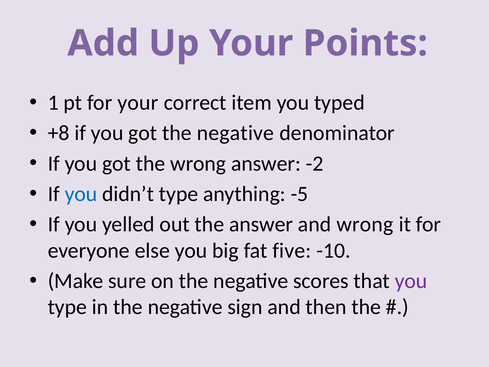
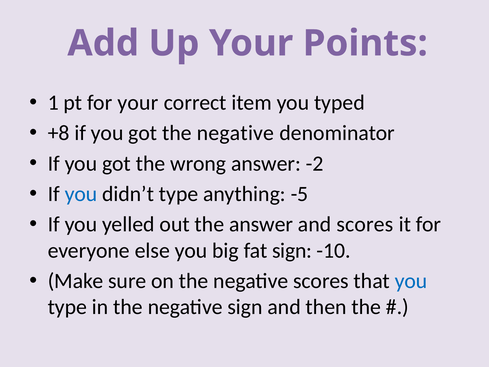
and wrong: wrong -> scores (365, 224)
fat five: five -> sign (292, 250)
you colour: purple -> blue (411, 281)
